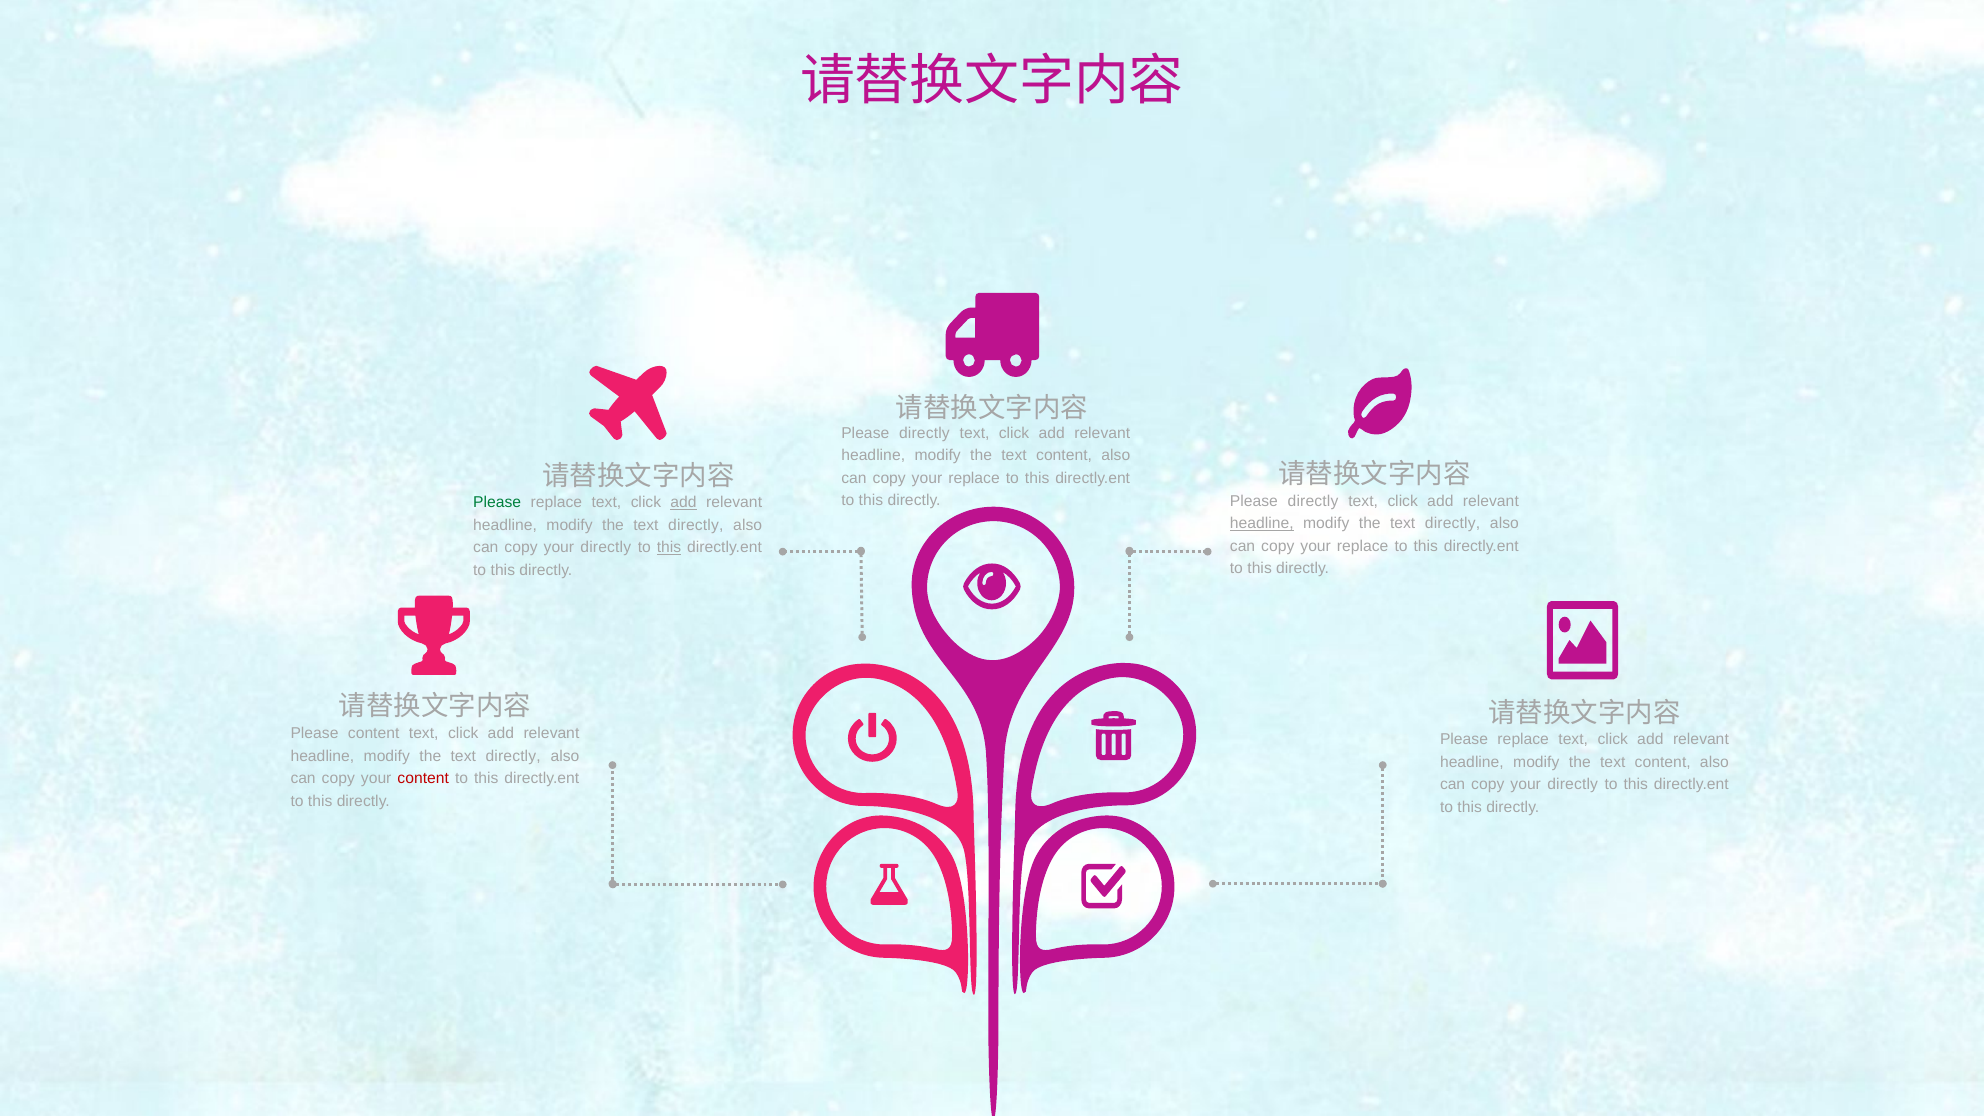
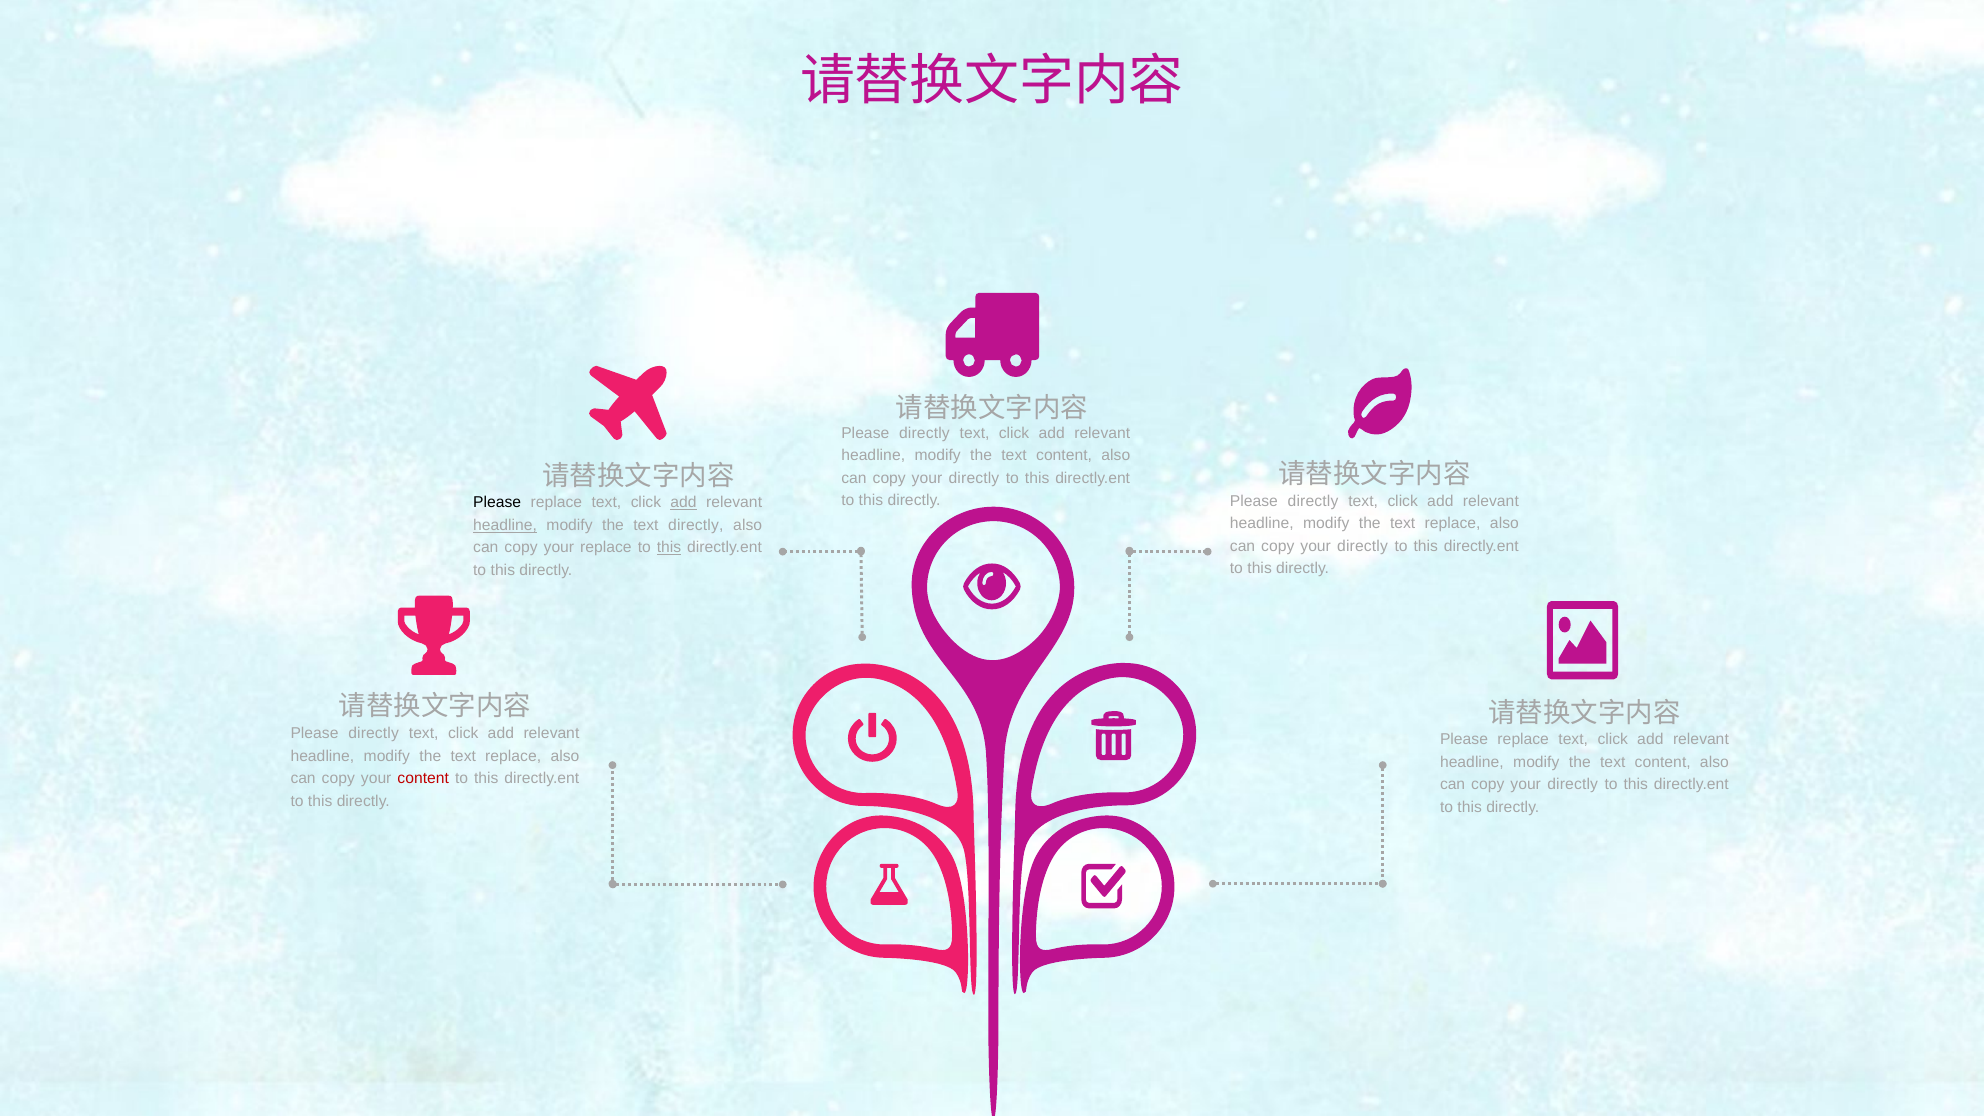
replace: replace -> directly (974, 478)
Please colour: green -> black (497, 503)
headline underline: present -> none (1262, 523)
directly: directly -> replace (1453, 523)
headline underline: none -> present (505, 525)
replace: replace -> directly (1363, 546)
directly: directly -> replace (606, 548)
content: content -> directly (374, 733)
directly: directly -> replace (513, 756)
